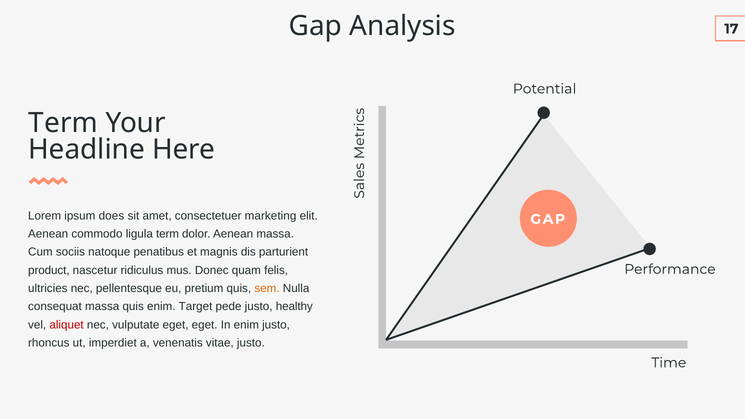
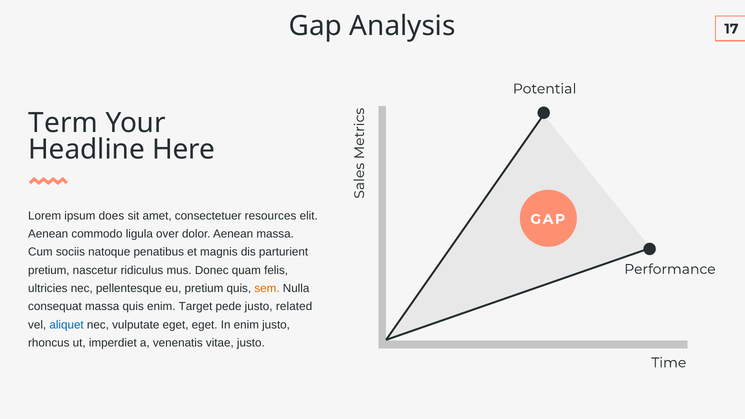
marketing: marketing -> resources (271, 216)
ligula term: term -> over (167, 234)
product: product -> pretium (49, 270)
healthy: healthy -> related (294, 307)
aliquet colour: red -> blue (67, 325)
